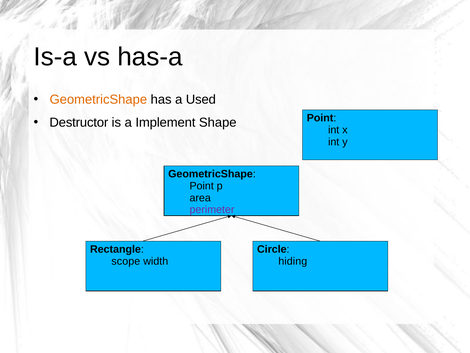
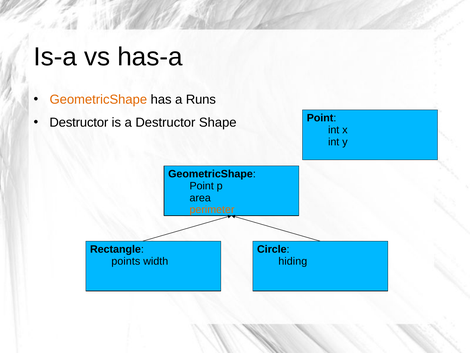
Used: Used -> Runs (201, 99)
a Implement: Implement -> Destructor (165, 122)
perimeter colour: purple -> orange (212, 209)
scope: scope -> points (126, 261)
